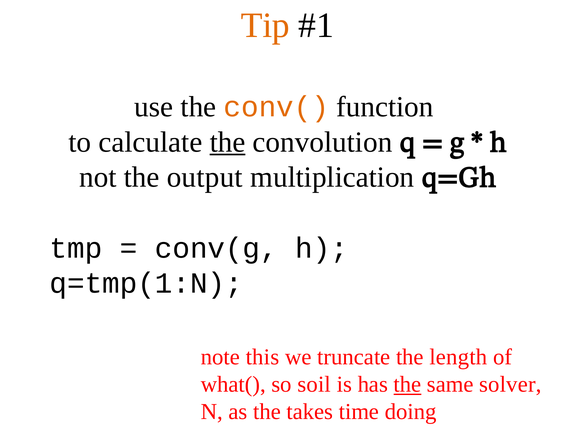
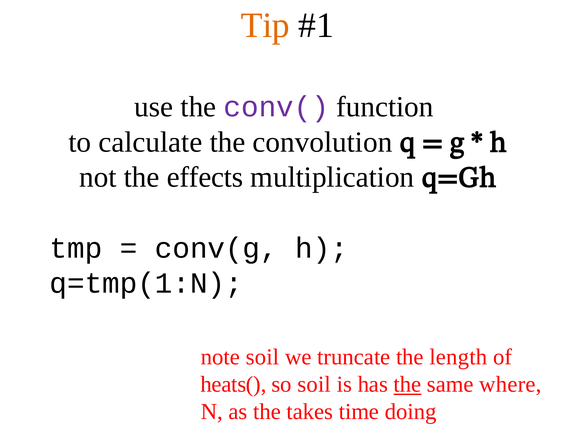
conv( colour: orange -> purple (276, 107)
the underline: present -> none (228, 142)
output: output -> effects (205, 177)
note this: this -> soil (262, 357)
what(: what( -> heats( (233, 384)
solver: solver -> where (510, 384)
